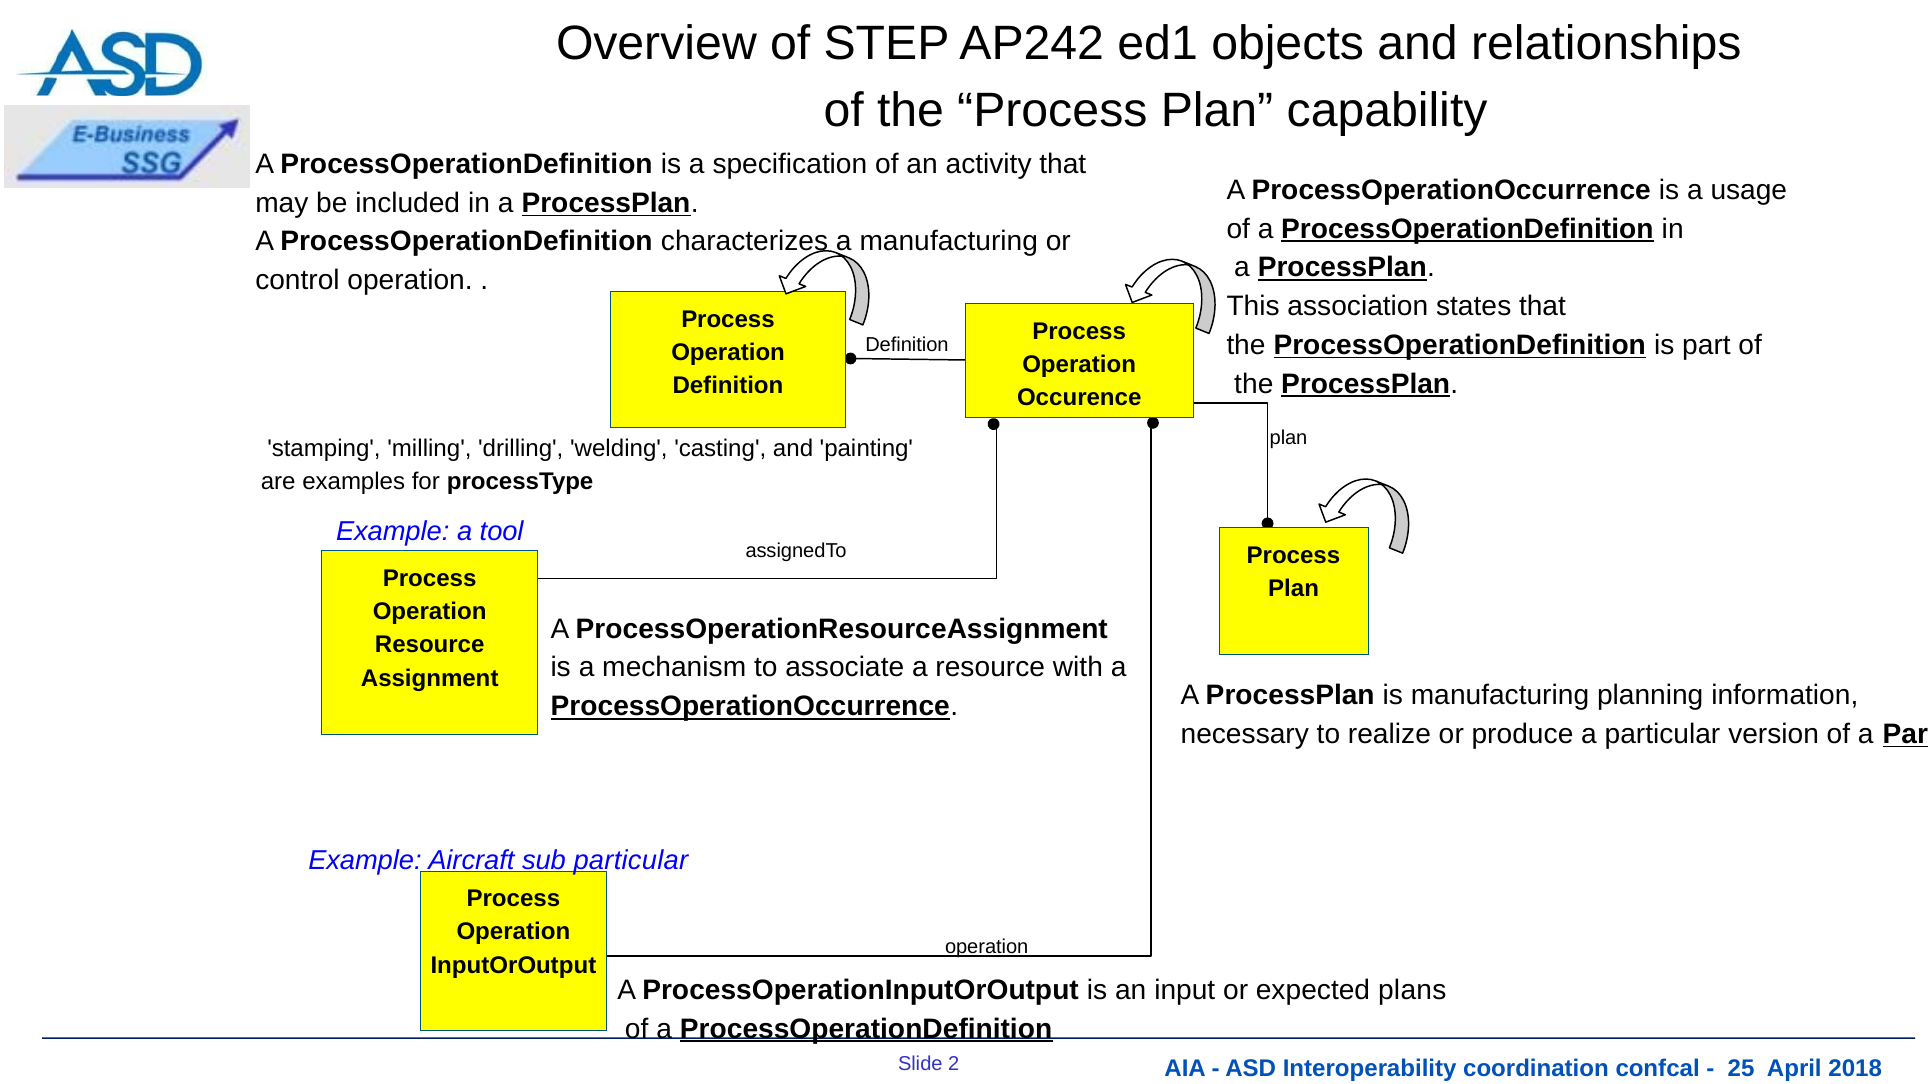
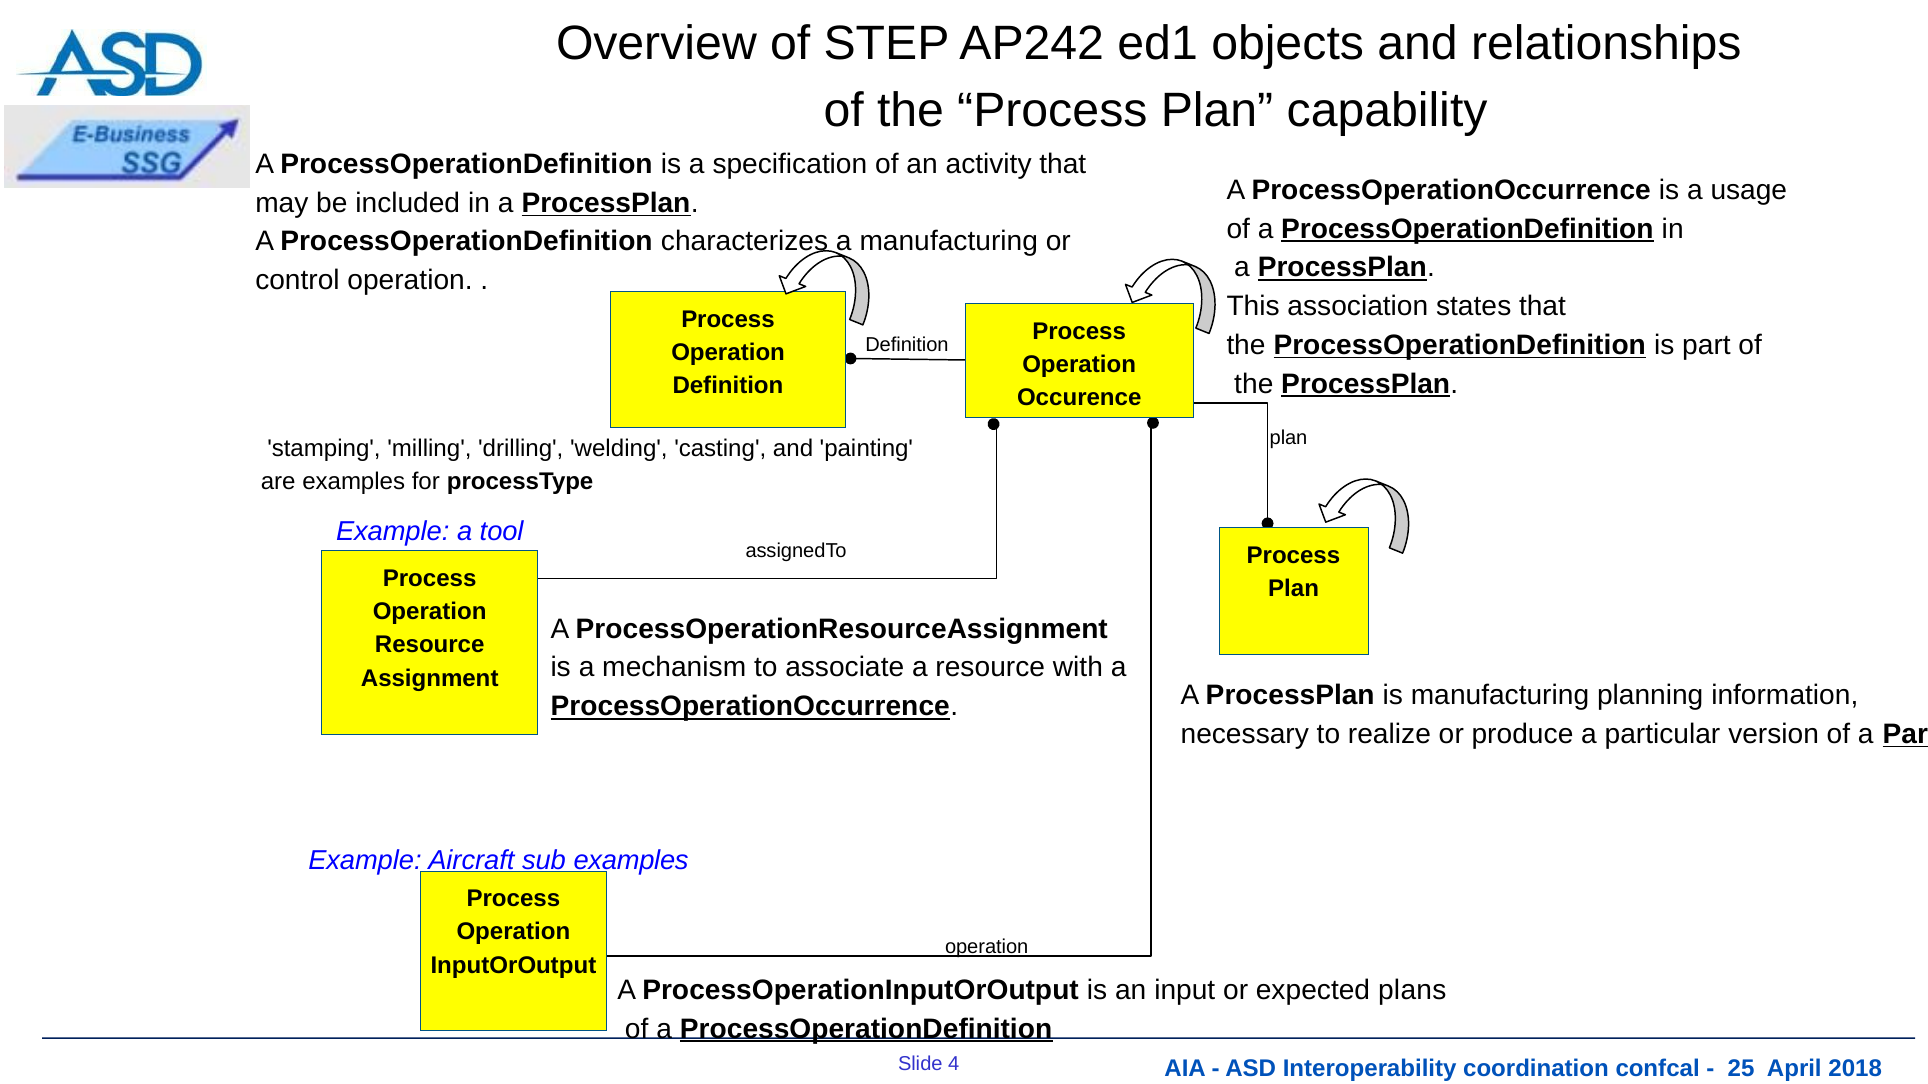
sub particular: particular -> examples (631, 861)
2: 2 -> 4 (954, 1064)
